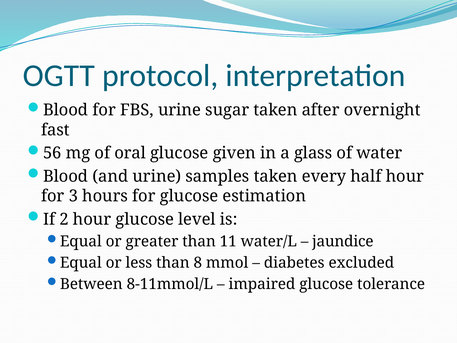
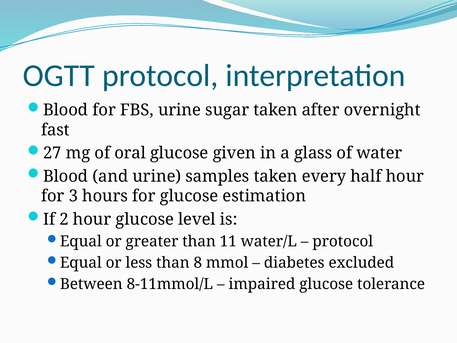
56: 56 -> 27 (52, 153)
jaundice: jaundice -> protocol (343, 241)
